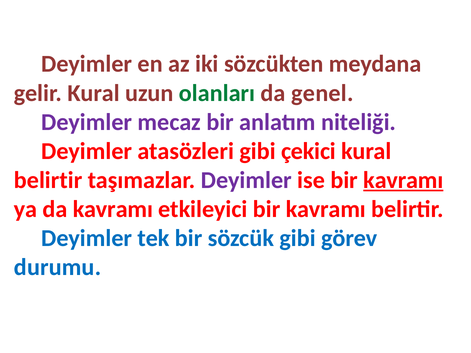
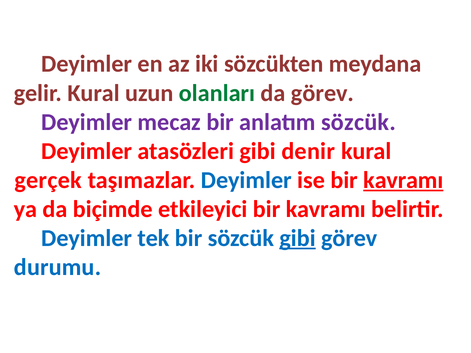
da genel: genel -> görev (323, 93)
anlatım niteliği: niteliği -> sözcük (358, 122)
çekici: çekici -> denir (308, 151)
belirtir: belirtir -> gerçek (48, 180)
Deyimler colour: purple -> blue (246, 180)
da kavramı: kavramı -> biçimde (113, 209)
gibi underline: none -> present (298, 238)
